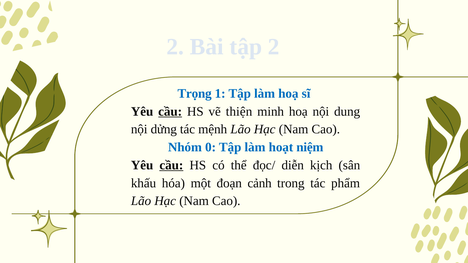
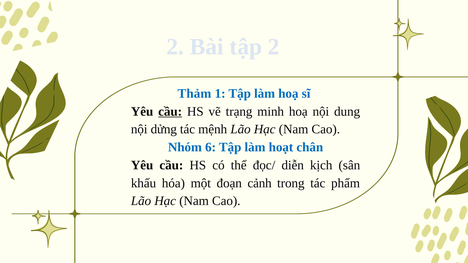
Trọng: Trọng -> Thảm (194, 94)
thiện: thiện -> trạng (239, 112)
0: 0 -> 6 (211, 147)
niệm: niệm -> chân (310, 147)
cầu underline: present -> none (171, 165)
